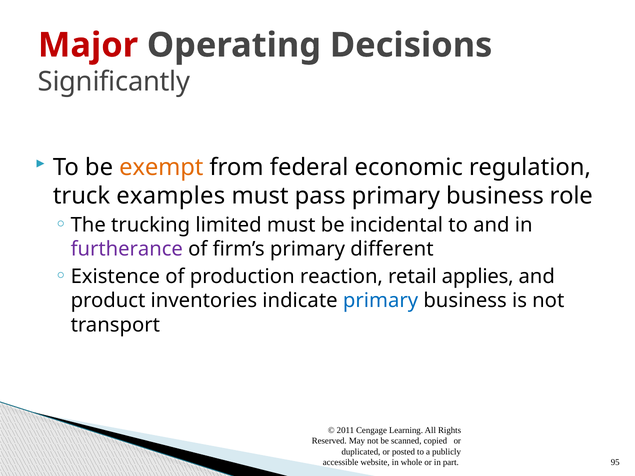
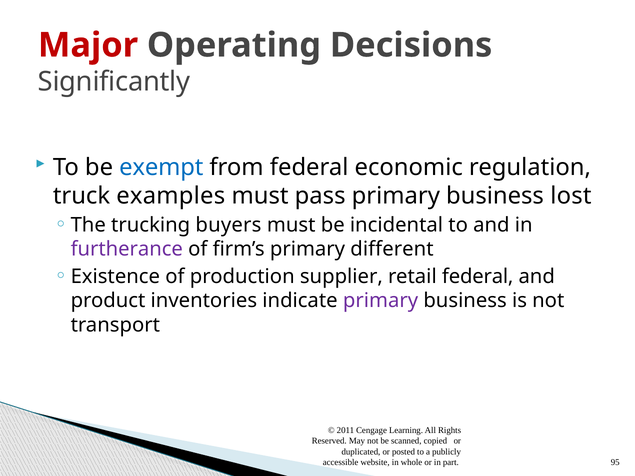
exempt colour: orange -> blue (161, 167)
role: role -> lost (571, 196)
limited: limited -> buyers (228, 225)
reaction: reaction -> supplier (341, 277)
retail applies: applies -> federal (478, 277)
primary colour: blue -> purple (381, 301)
